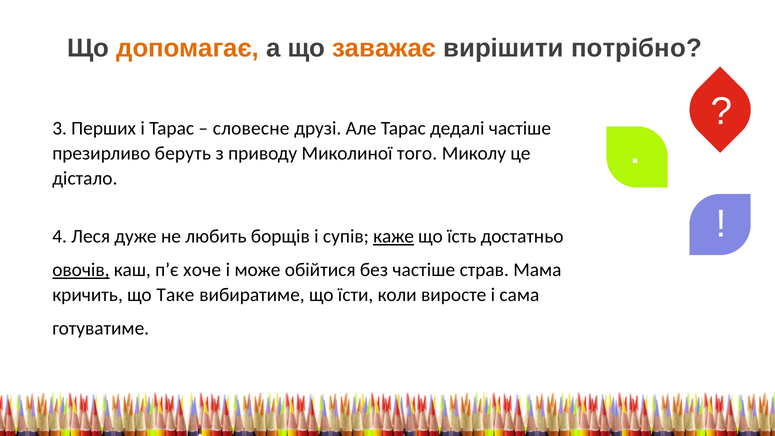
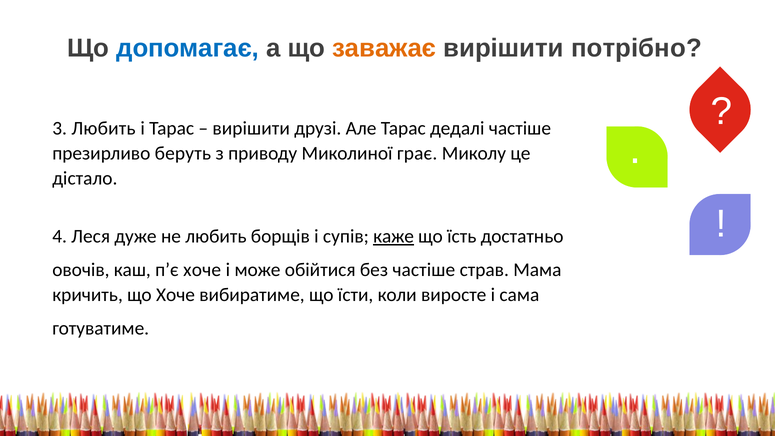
допомагає colour: orange -> blue (188, 48)
3 Перших: Перших -> Любить (104, 128)
словесне: словесне -> вирішити (251, 128)
того: того -> грає (417, 153)
овочів underline: present -> none (81, 270)
що Таке: Таке -> Хоче (176, 295)
